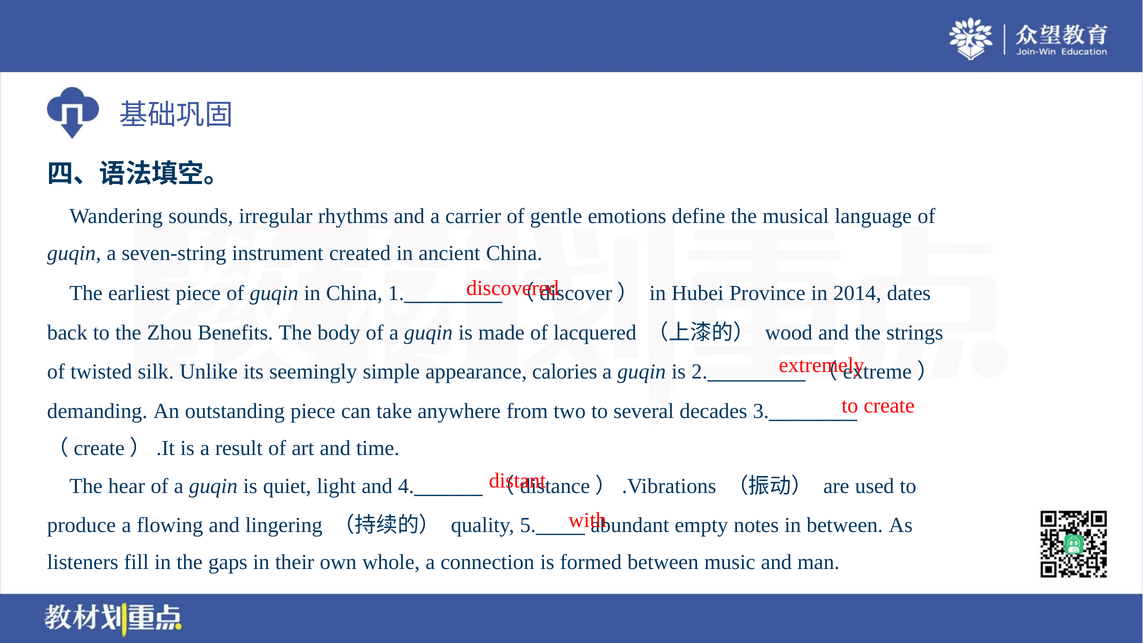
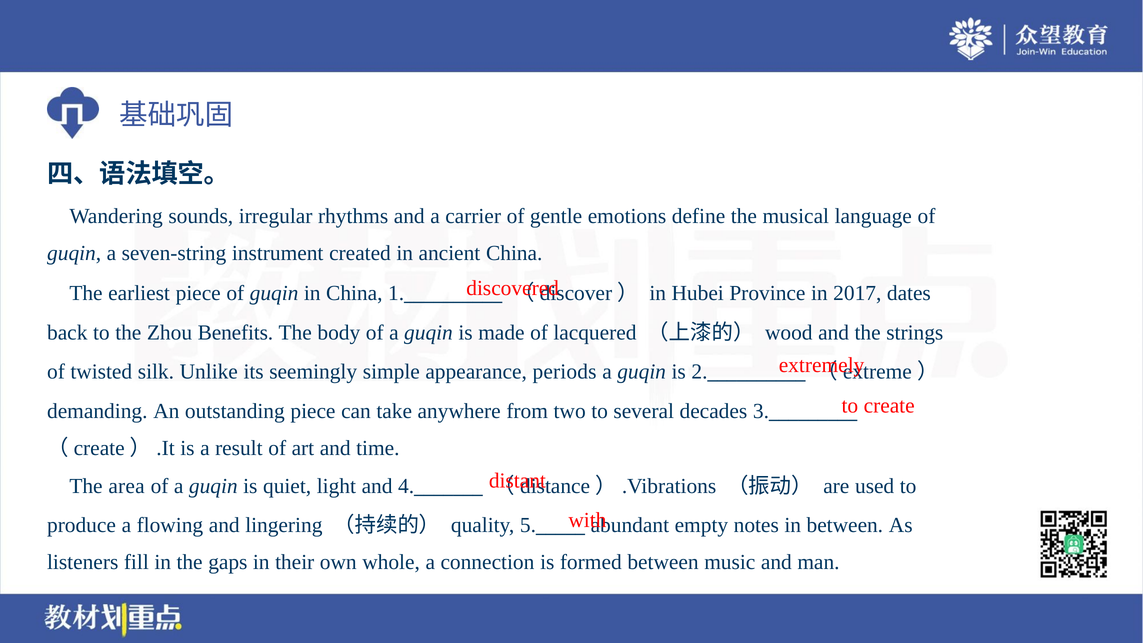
2014: 2014 -> 2017 (857, 293)
calories: calories -> periods (565, 372)
hear: hear -> area (127, 486)
